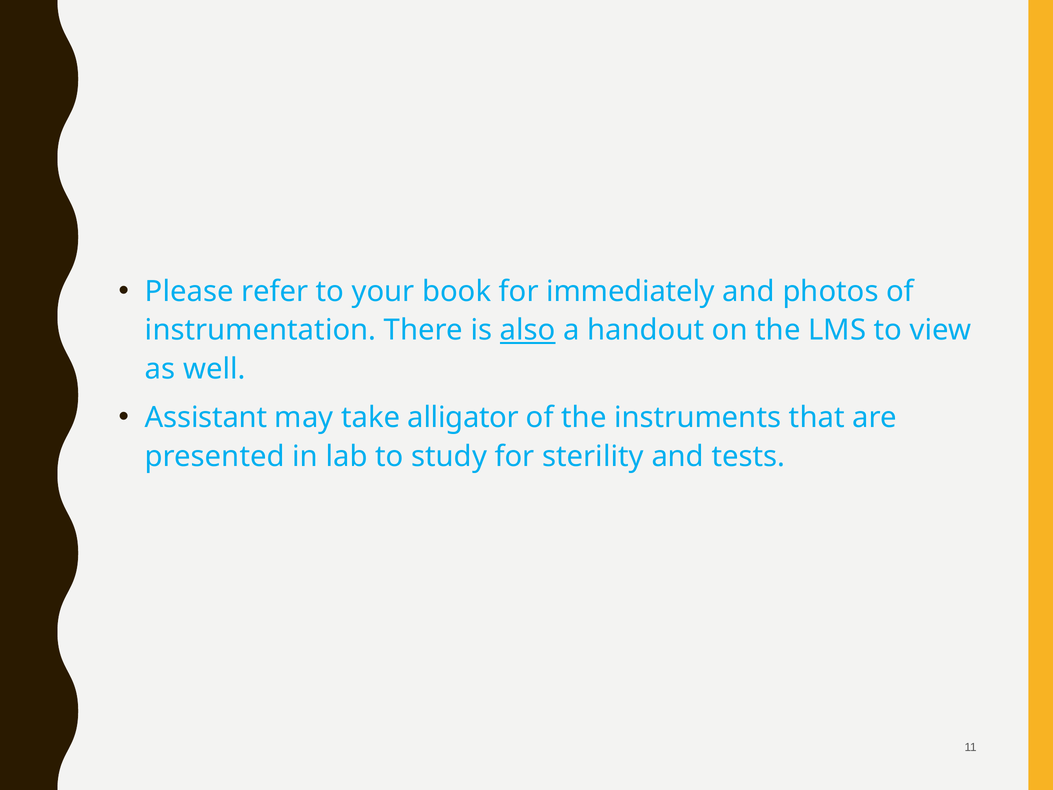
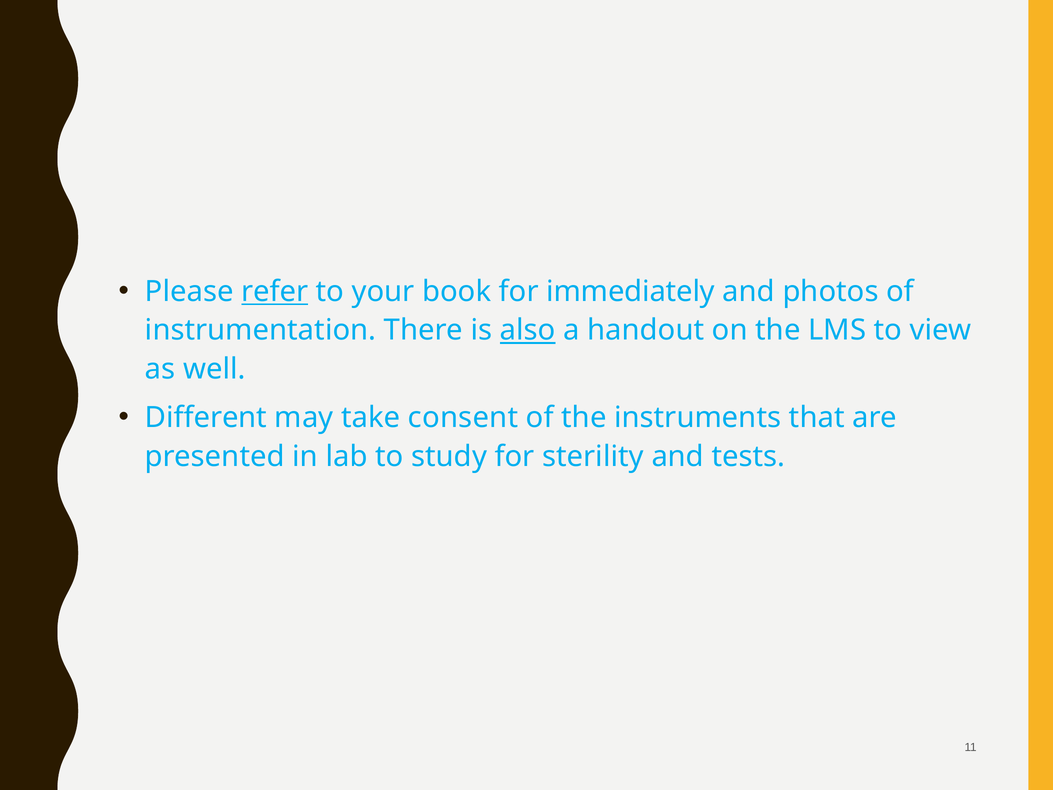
refer underline: none -> present (275, 292)
Assistant: Assistant -> Different (206, 418)
alligator: alligator -> consent (463, 418)
